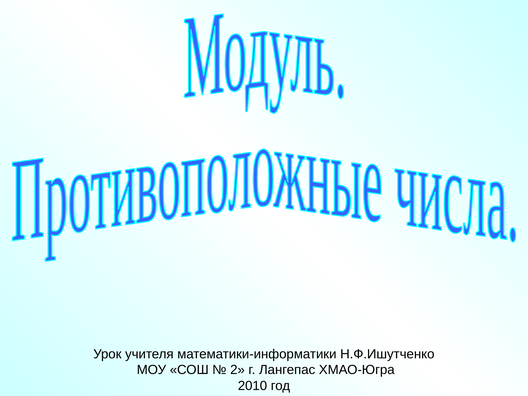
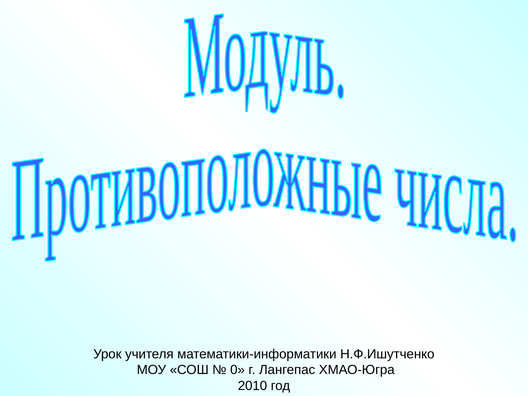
2: 2 -> 0 (238, 370)
